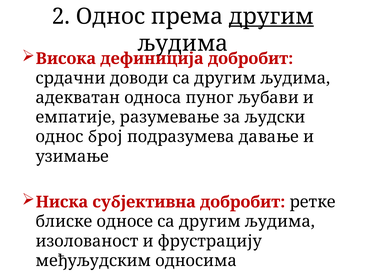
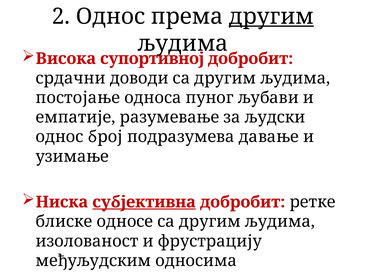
дефиниција: дефиниција -> супортивној (152, 58)
адекватан: адекватан -> постојање (78, 98)
субјективна underline: none -> present (144, 202)
